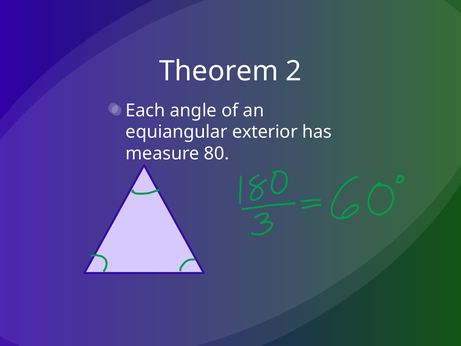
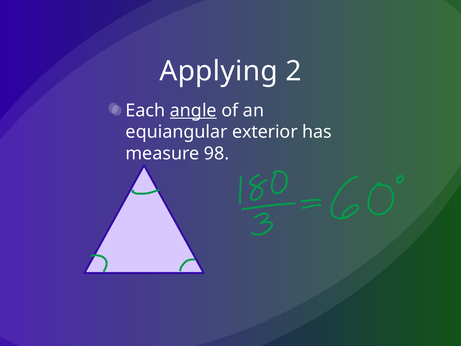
Theorem: Theorem -> Applying (219, 71)
angle underline: none -> present (193, 110)
80: 80 -> 98 (217, 153)
